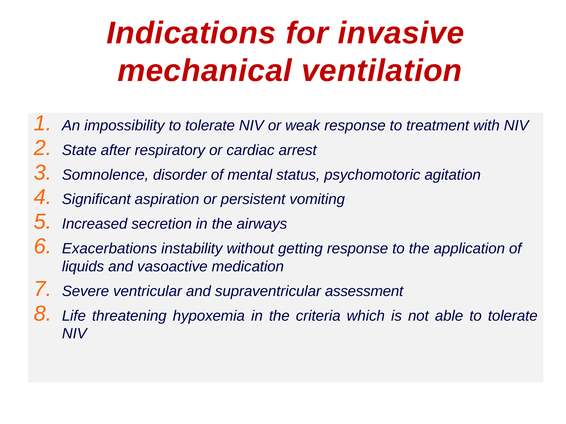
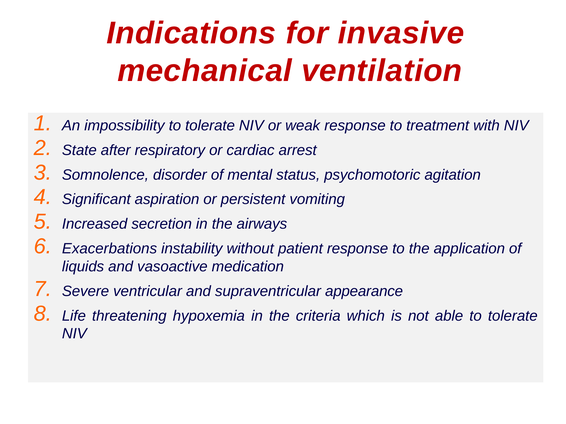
getting: getting -> patient (300, 249)
assessment: assessment -> appearance (364, 291)
